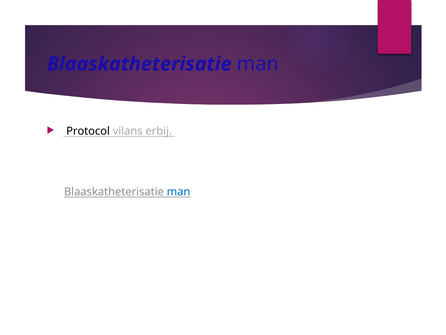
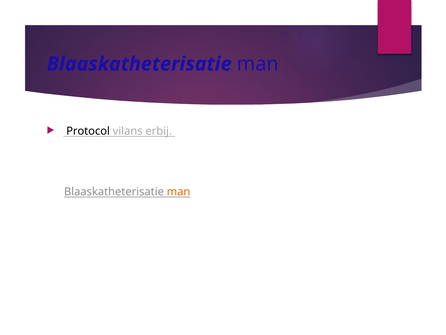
man colour: blue -> orange (179, 192)
